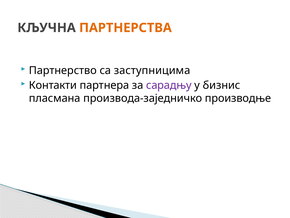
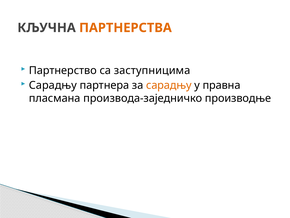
Контакти: Контакти -> Сарадњу (53, 85)
сарадњу colour: purple -> orange (169, 85)
бизнис: бизнис -> правна (222, 85)
